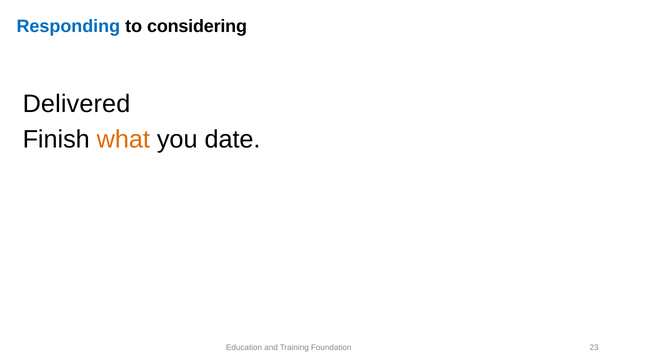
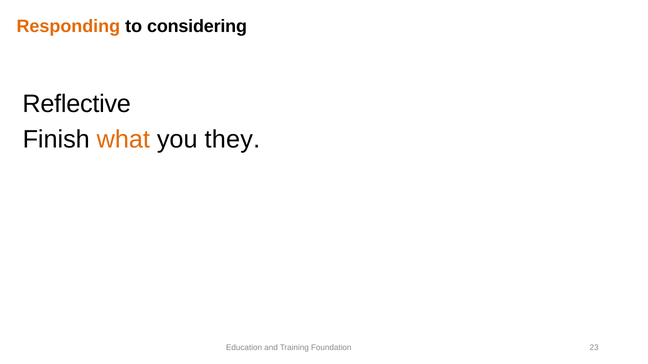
Responding colour: blue -> orange (68, 26)
Delivered: Delivered -> Reflective (77, 104)
date: date -> they (232, 140)
